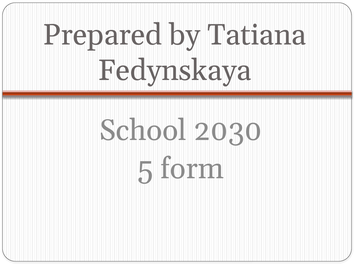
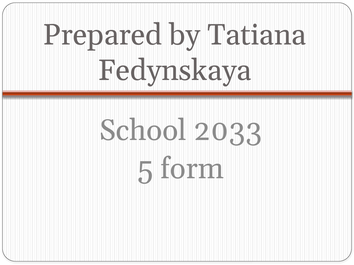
2030: 2030 -> 2033 (228, 131)
